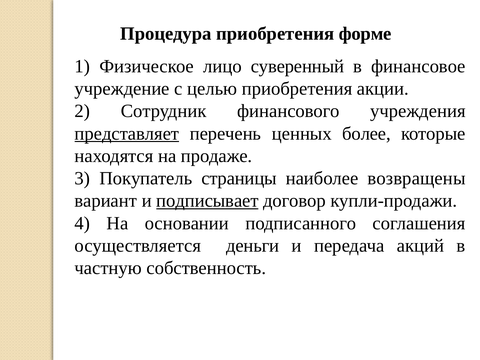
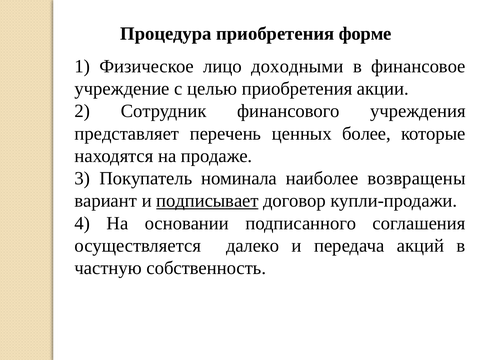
суверенный: суверенный -> доходными (297, 66)
представляет underline: present -> none (127, 134)
страницы: страницы -> номинала (239, 178)
деньги: деньги -> далеко (253, 246)
